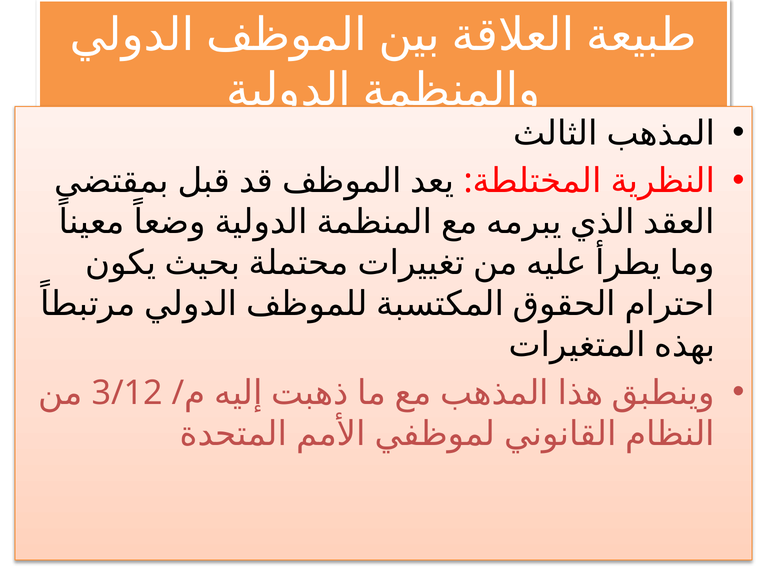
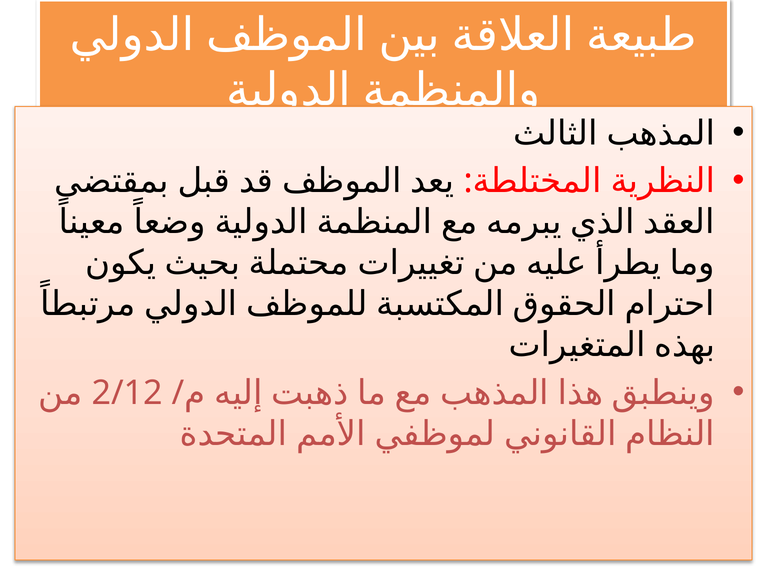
3/12: 3/12 -> 2/12 (127, 392)
